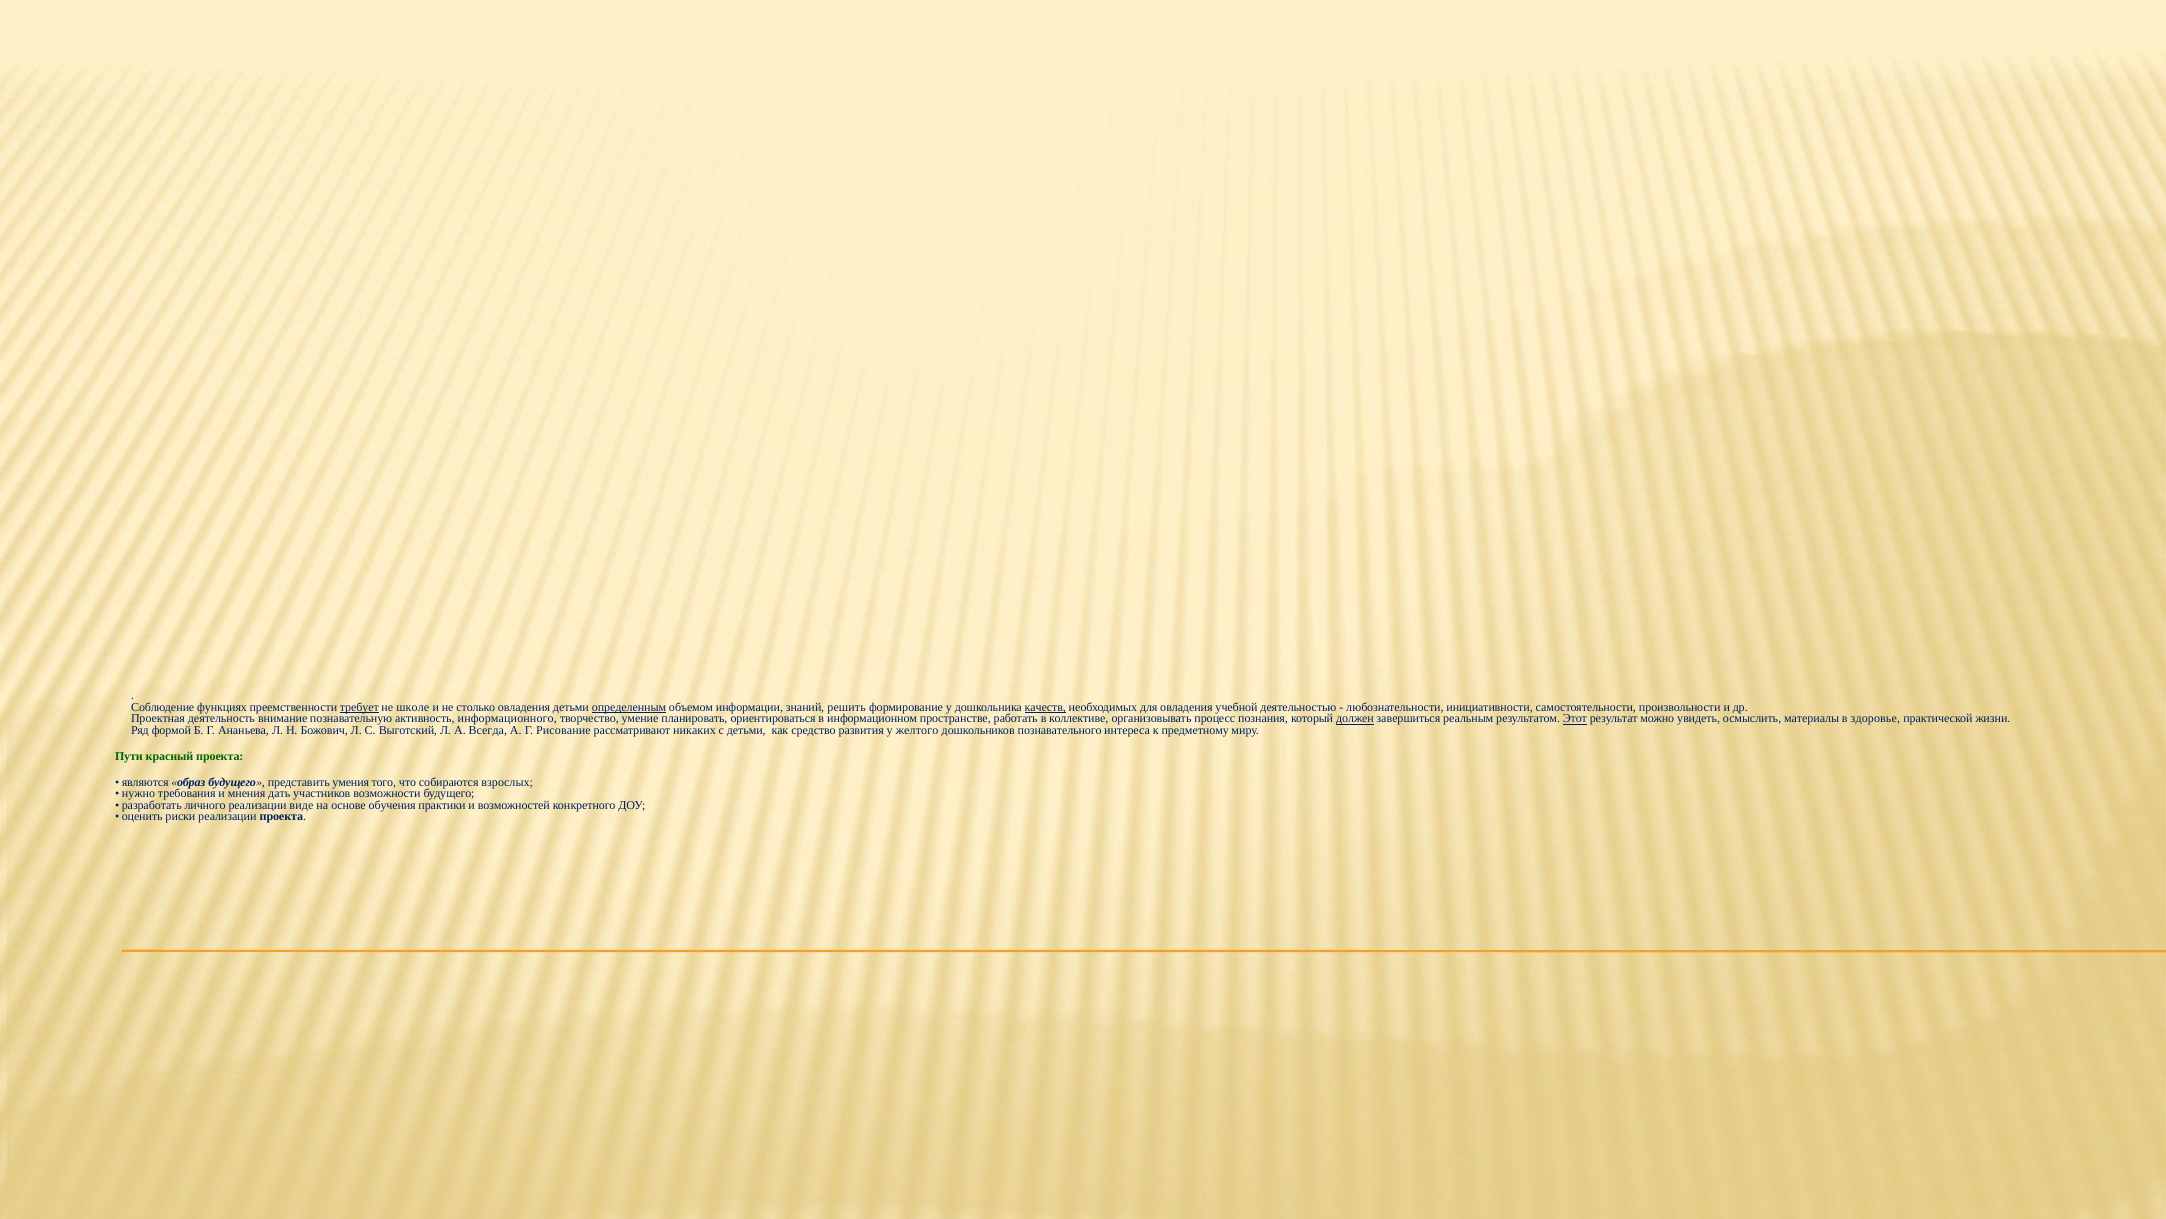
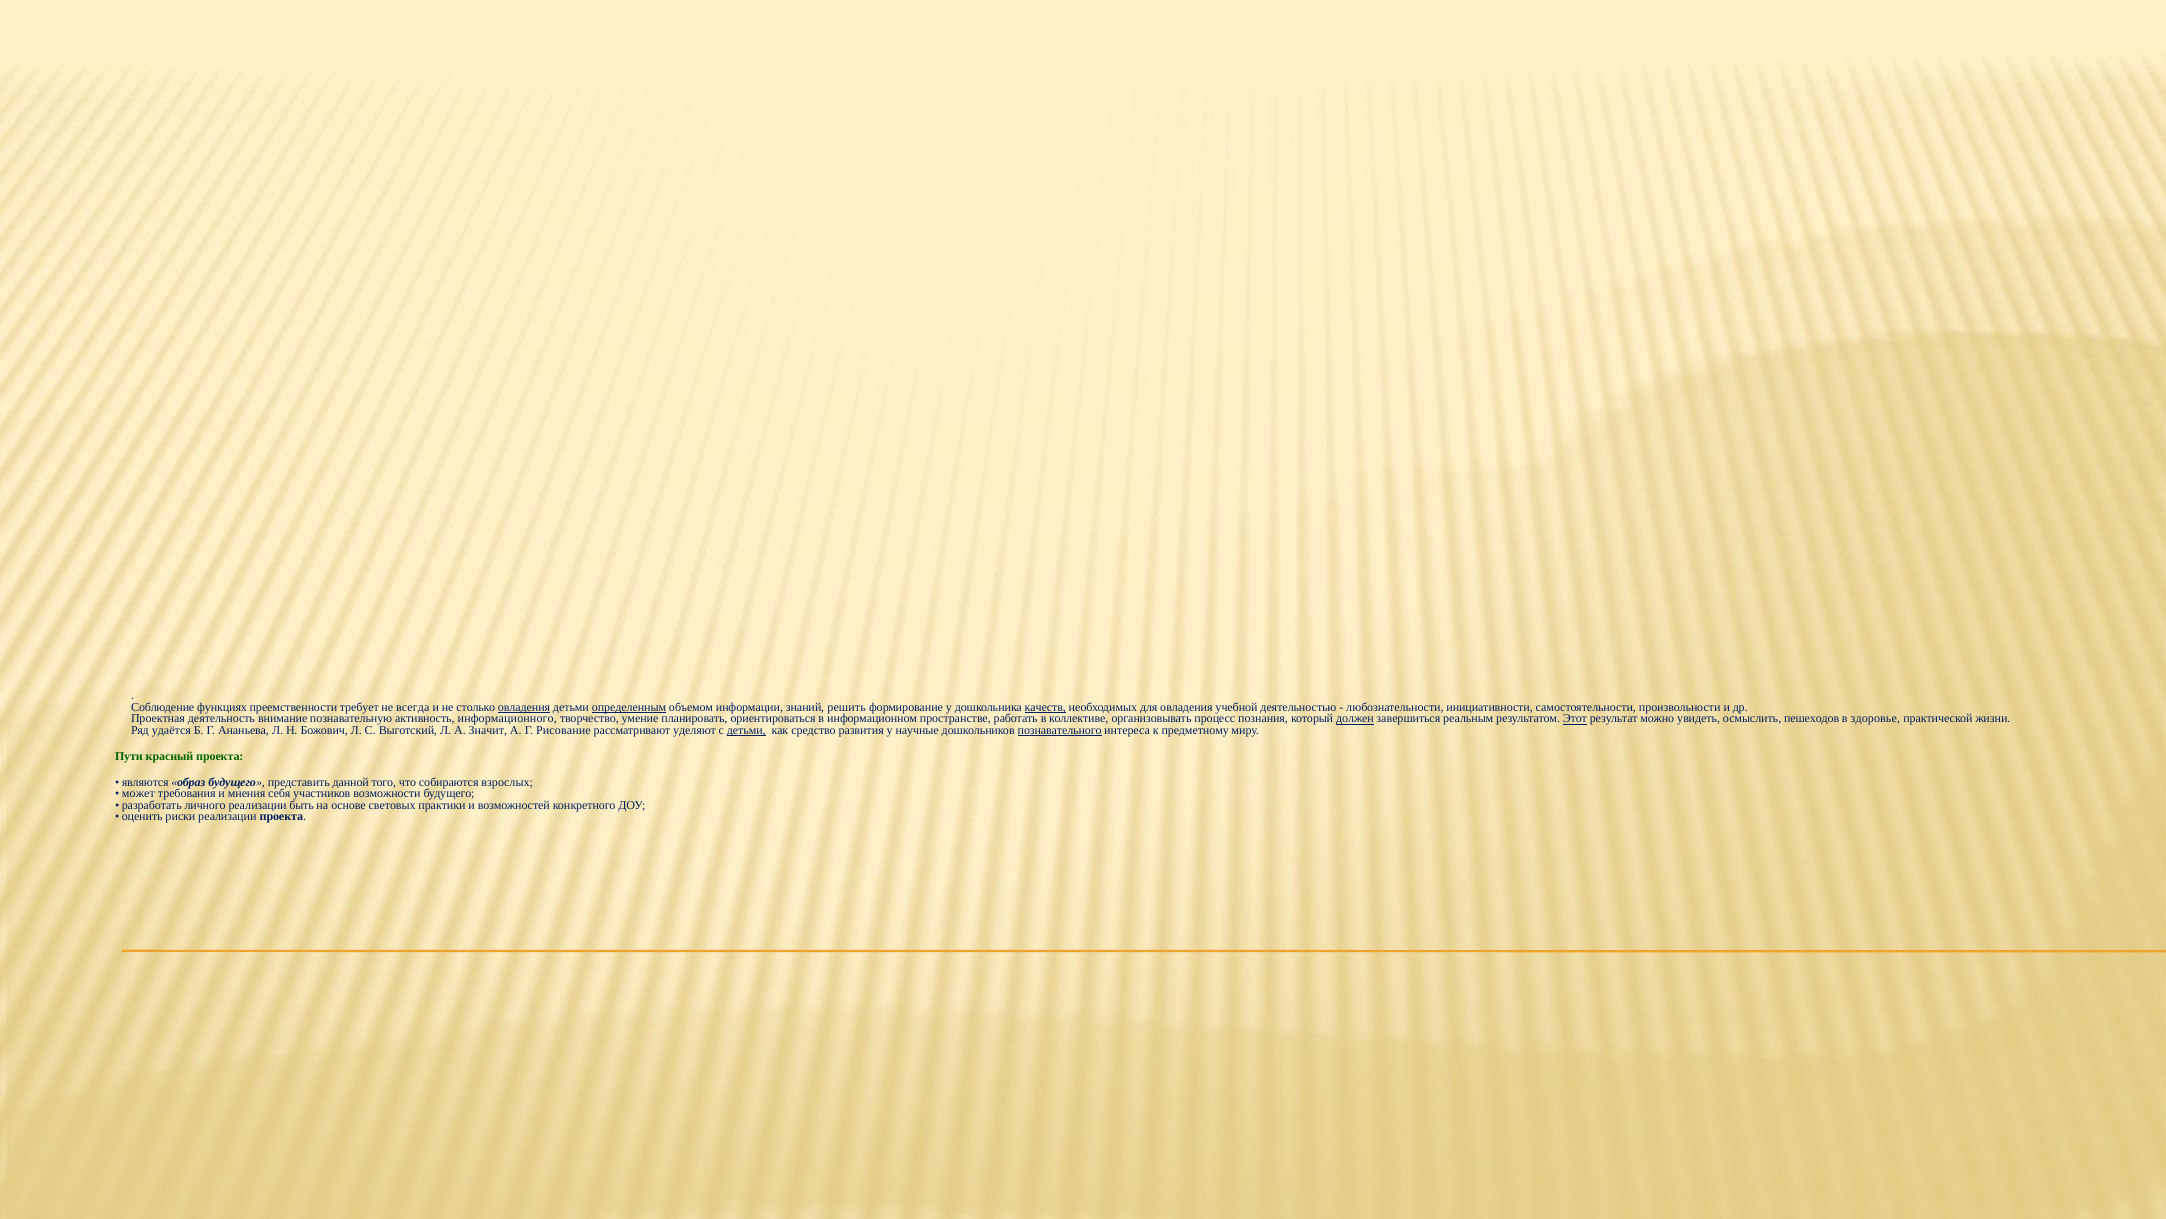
требует underline: present -> none (359, 707)
школе: школе -> всегда (413, 707)
овладения underline: none -> present (524, 707)
материалы: материалы -> пешеходов (1812, 719)
формой: формой -> удаётся (171, 730)
Всегда: Всегда -> Значит (488, 730)
никаких: никаких -> уделяют (695, 730)
детьми underline: none -> present (746, 730)
желтого: желтого -> научные (917, 730)
познавательного underline: none -> present (1060, 730)
умения: умения -> данной (351, 782)
нужно: нужно -> может (138, 793)
дать: дать -> себя (279, 793)
виде: виде -> быть (302, 805)
обучения: обучения -> световых (392, 805)
